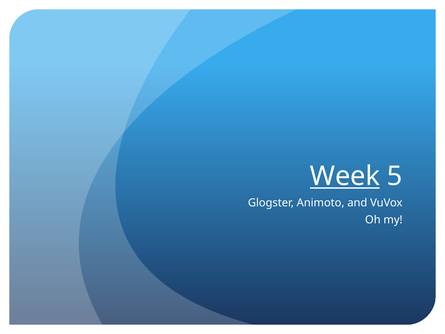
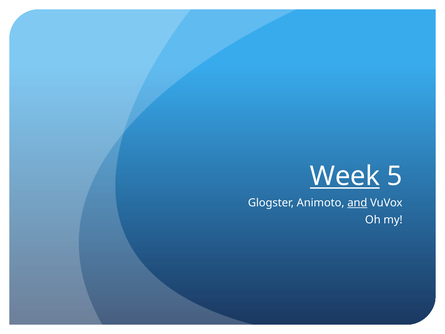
and underline: none -> present (357, 203)
